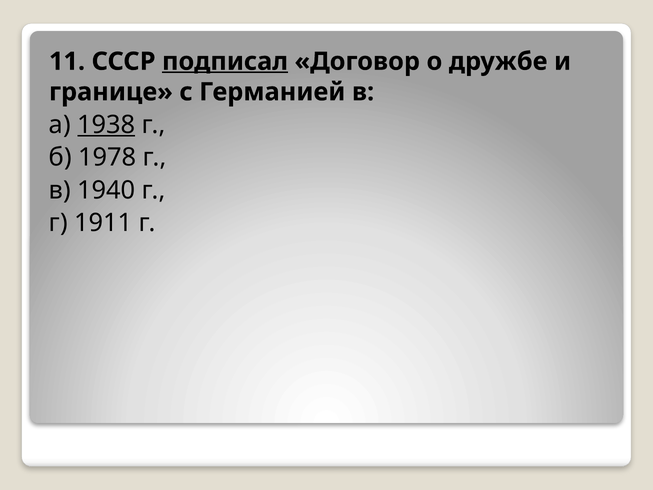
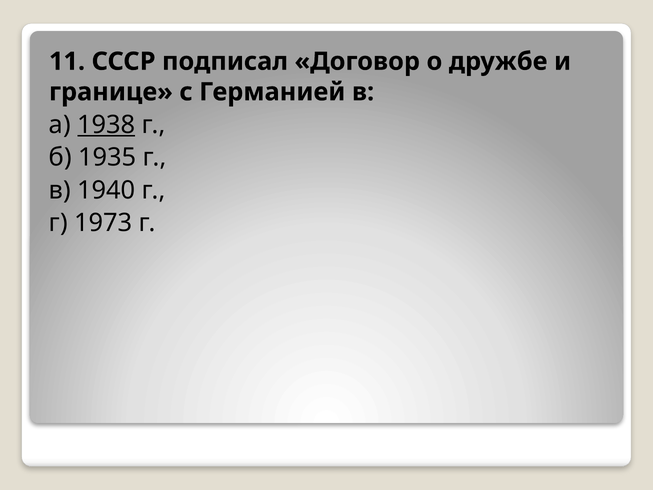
подписал underline: present -> none (225, 61)
1978: 1978 -> 1935 (107, 157)
1911: 1911 -> 1973 (103, 223)
